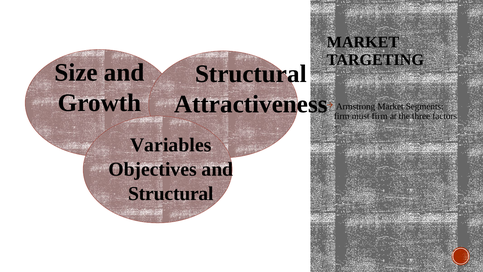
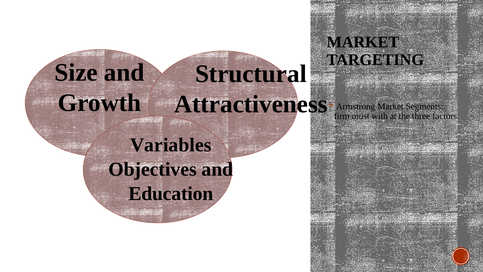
must firm: firm -> with (380, 116)
Structural: Structural -> Education (171, 193)
